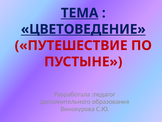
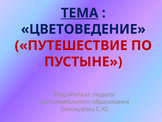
ЦВЕТОВЕДЕНИЕ underline: present -> none (83, 29)
